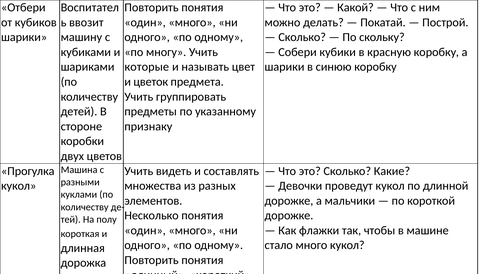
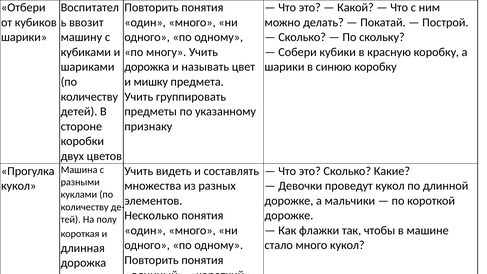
которые: которые -> дорожка (147, 67)
цветок: цветок -> мишку (151, 82)
